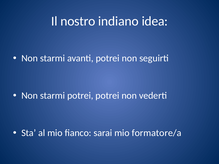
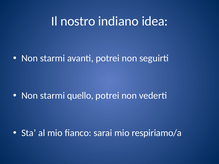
starmi potrei: potrei -> quello (80, 96)
formatore/a: formatore/a -> respiriamo/a (157, 133)
